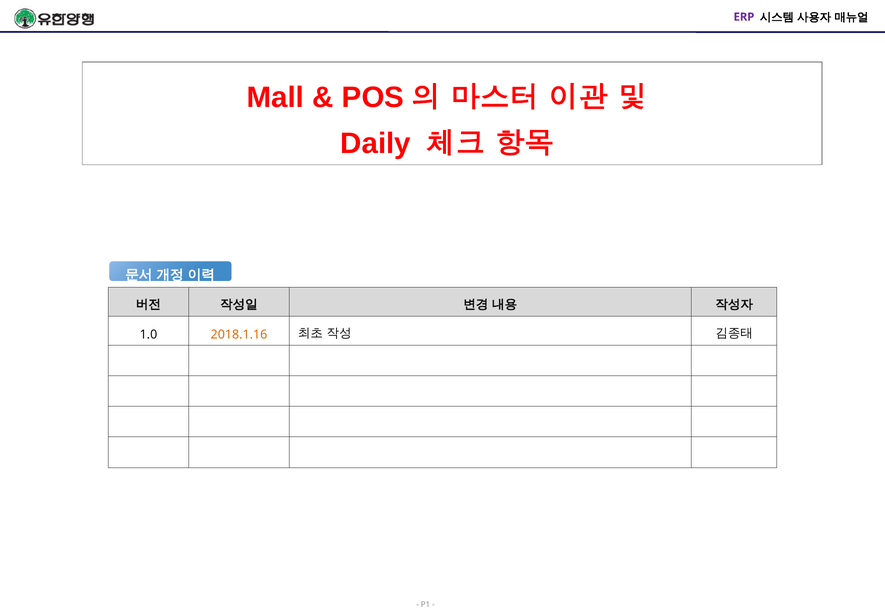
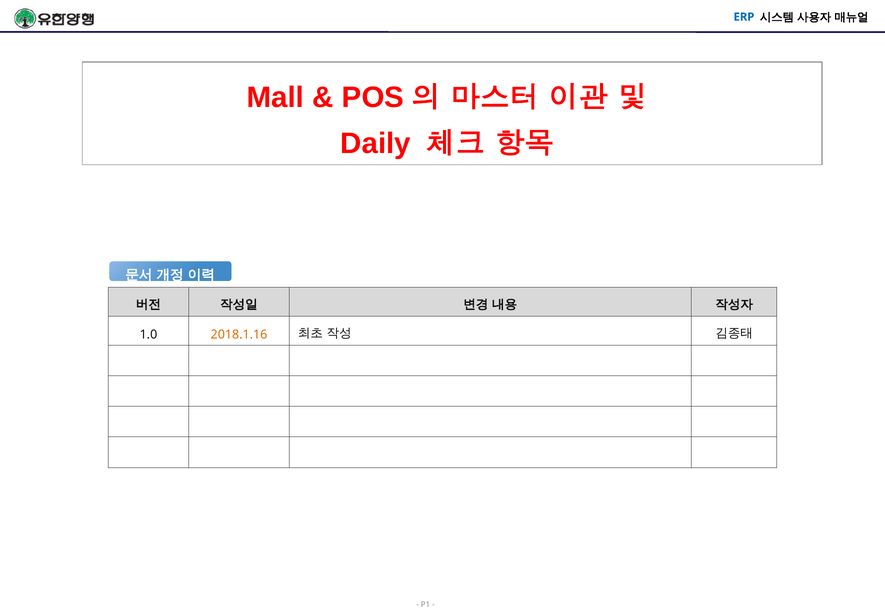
ERP colour: purple -> blue (744, 17)
